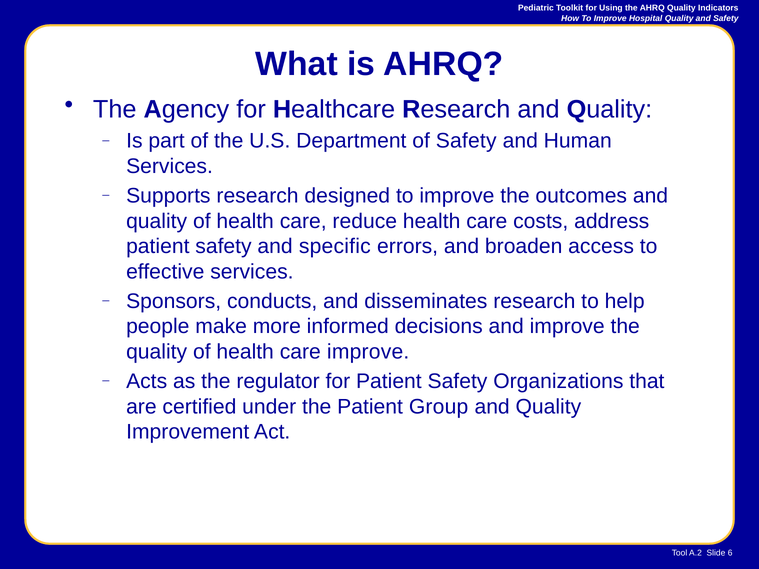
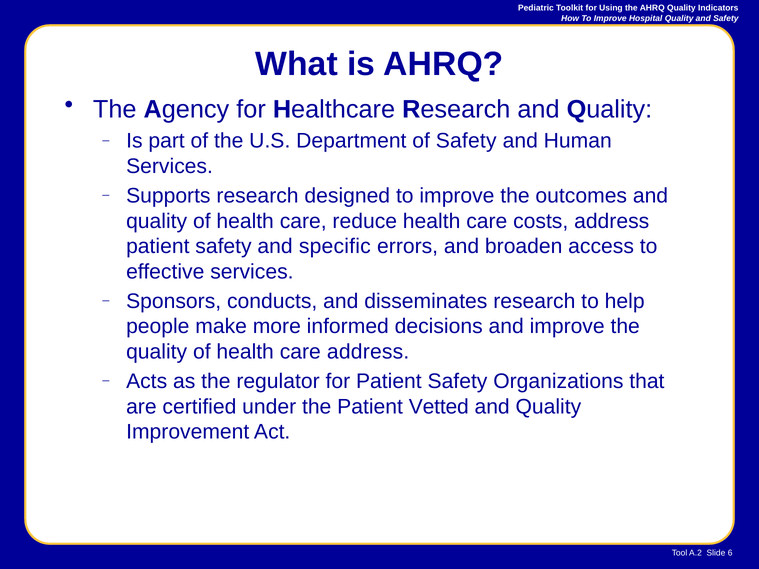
care improve: improve -> address (368, 352)
Group: Group -> Vetted (439, 407)
